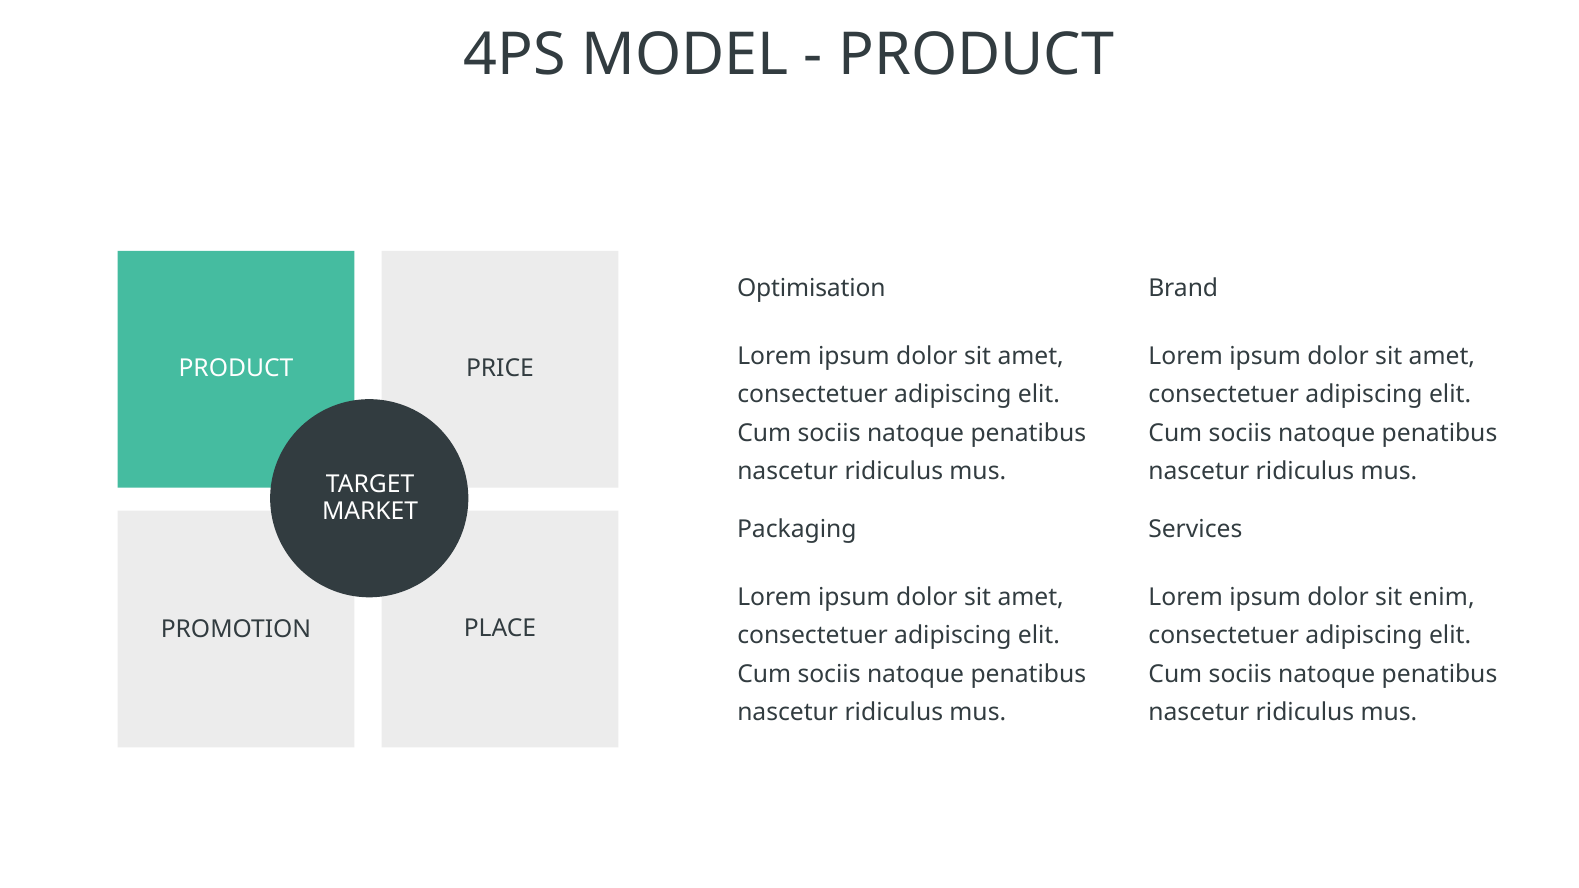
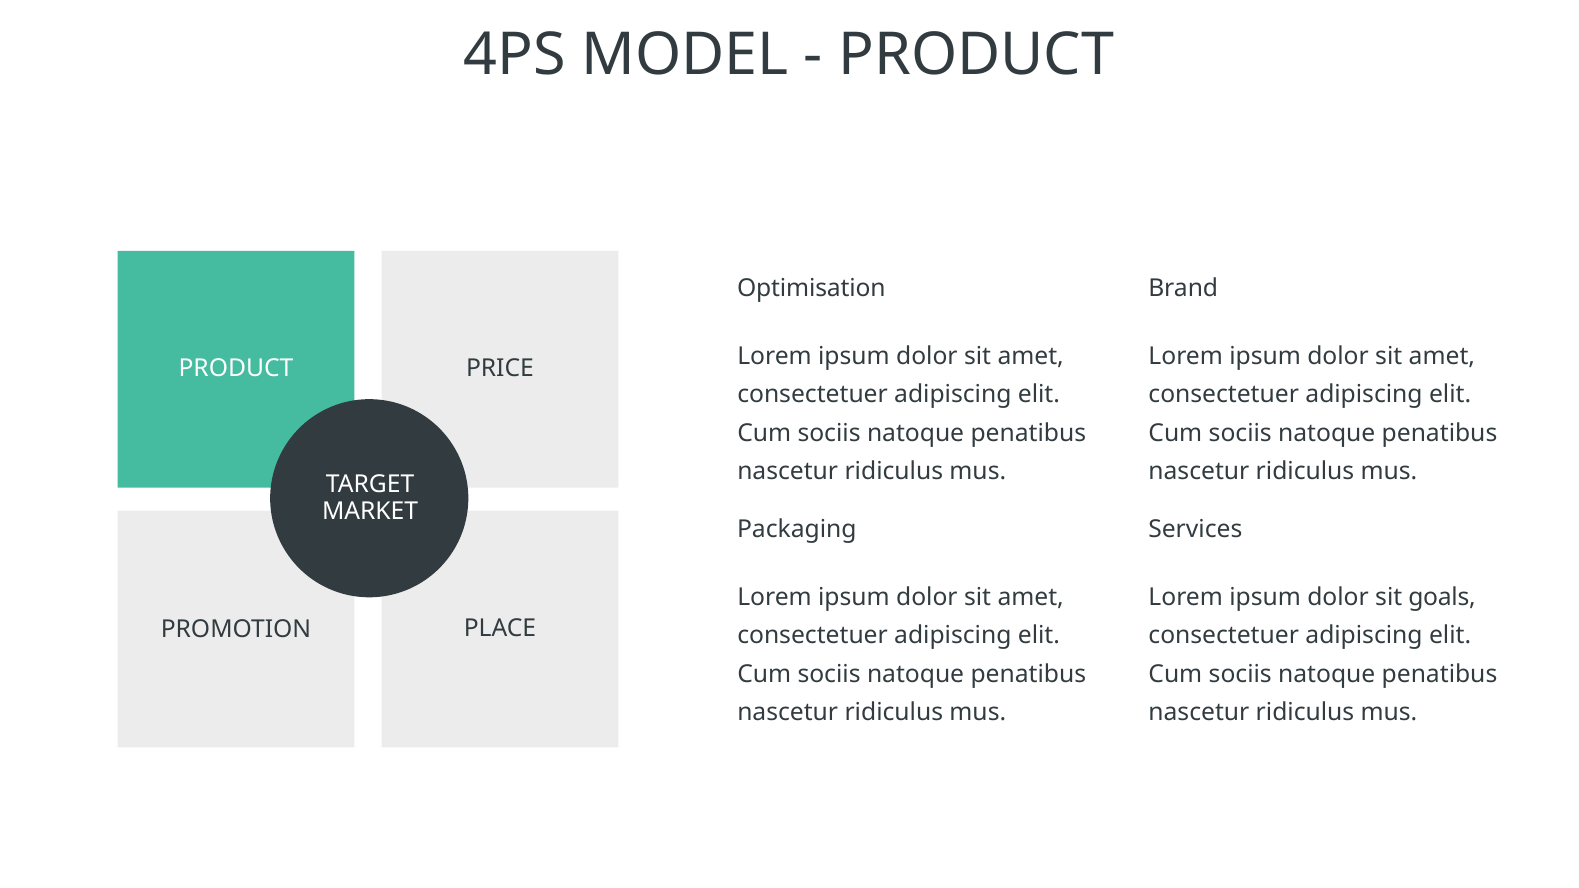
enim: enim -> goals (1442, 597)
